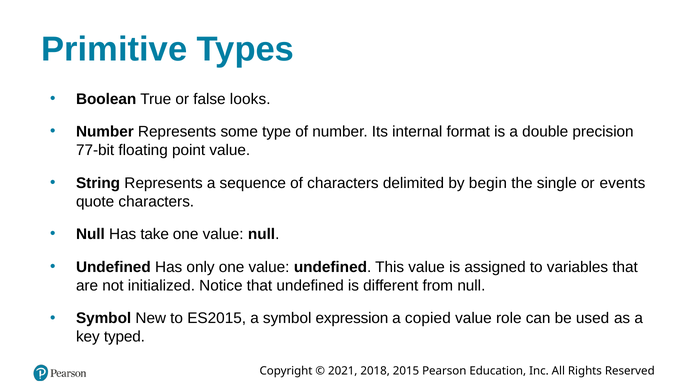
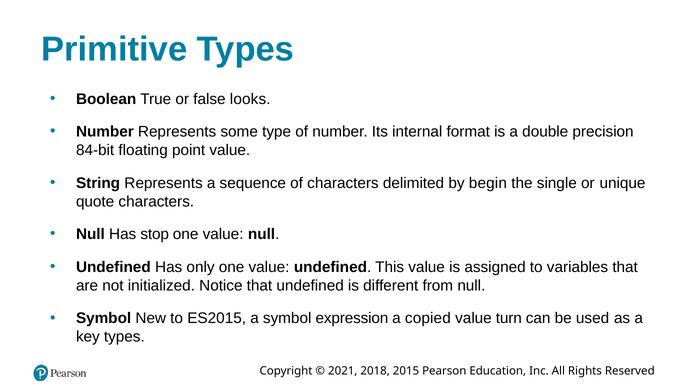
77-bit: 77-bit -> 84-bit (95, 150)
events: events -> unique (623, 183)
take: take -> stop (155, 234)
role: role -> turn (509, 318)
key typed: typed -> types (124, 337)
